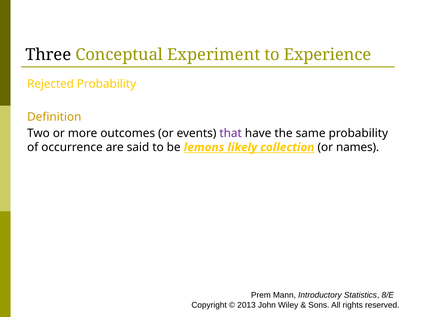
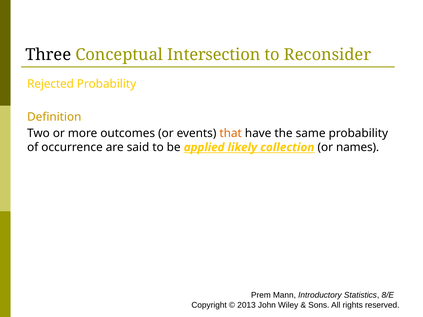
Experiment: Experiment -> Intersection (214, 55)
Experience: Experience -> Reconsider (328, 55)
that colour: purple -> orange (231, 133)
lemons: lemons -> applied (204, 147)
